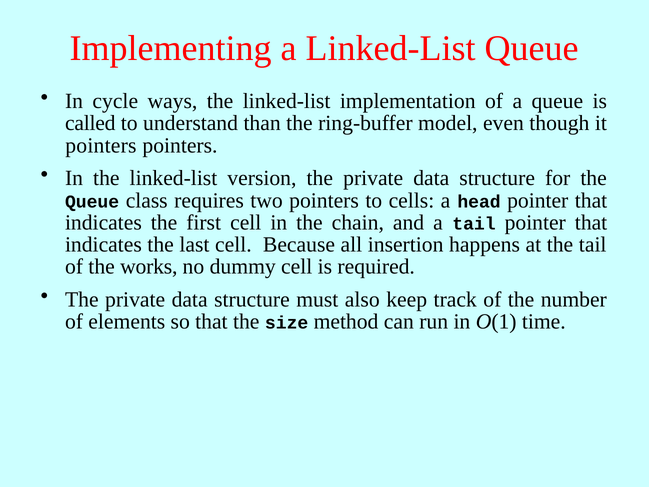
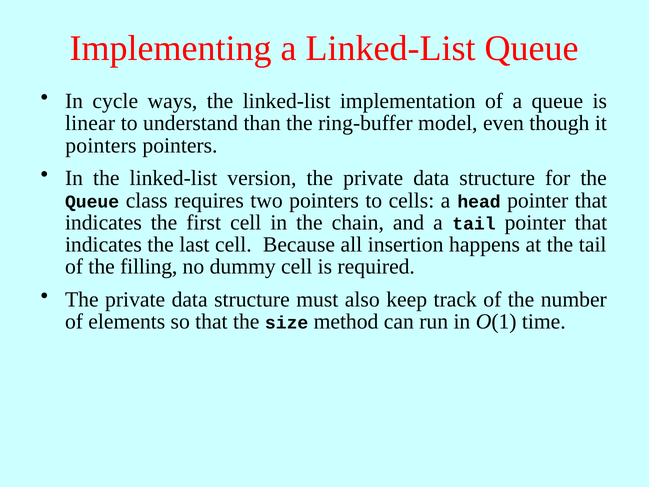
called: called -> linear (90, 123)
works: works -> filling (149, 266)
